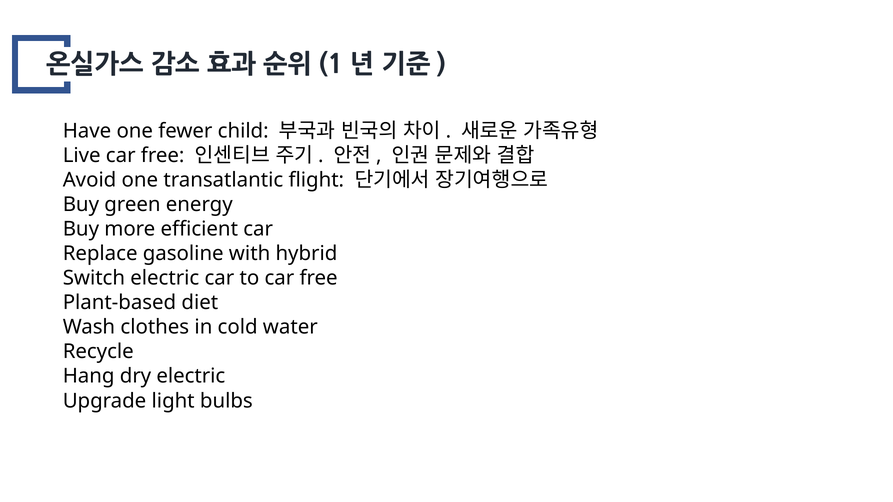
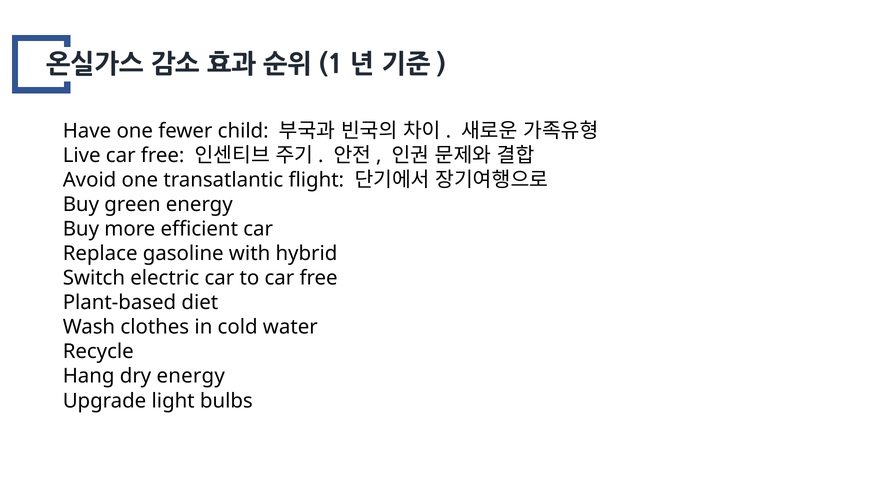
dry electric: electric -> energy (191, 376)
